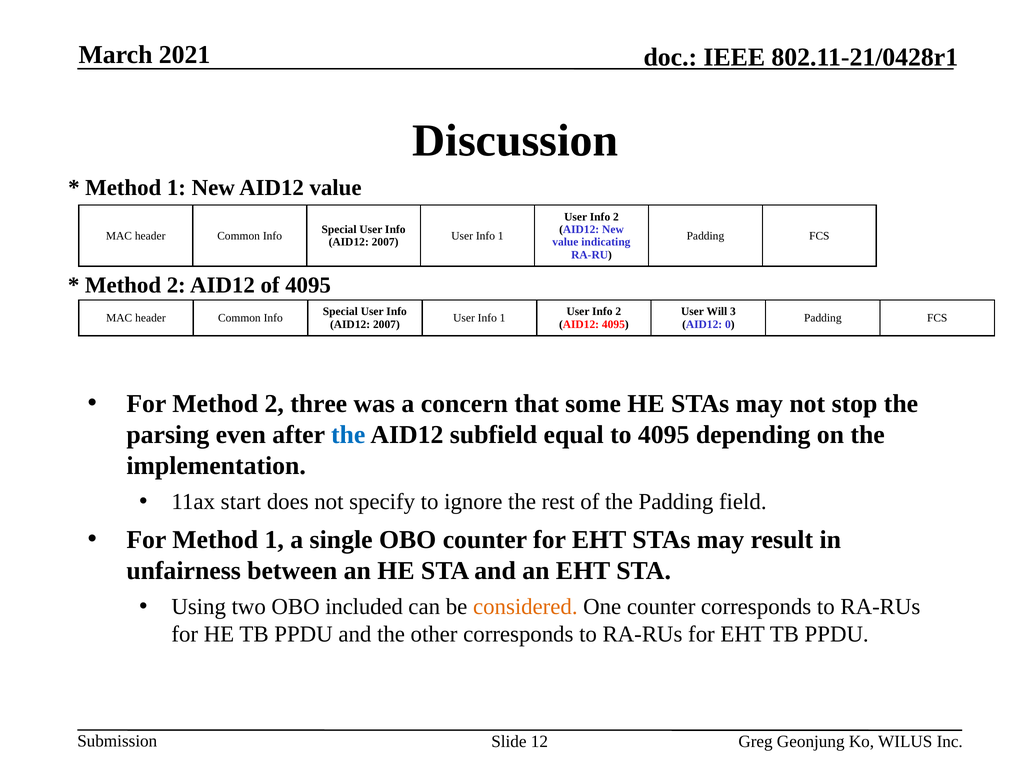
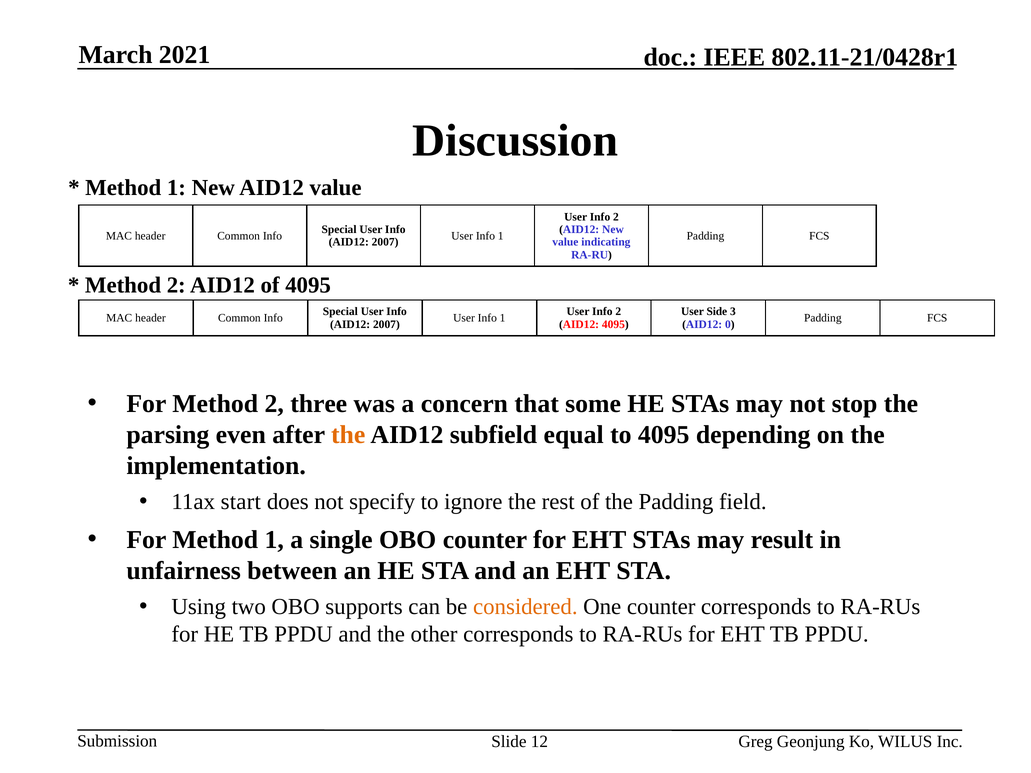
Will: Will -> Side (717, 312)
the colour: blue -> orange (348, 435)
included: included -> supports (364, 607)
